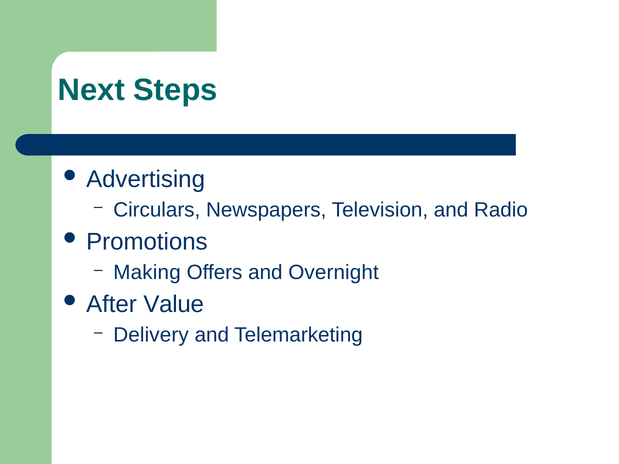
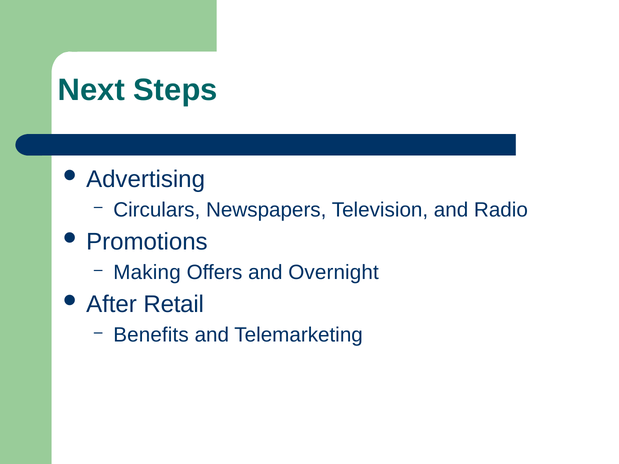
Value: Value -> Retail (174, 304)
Delivery: Delivery -> Benefits (151, 335)
